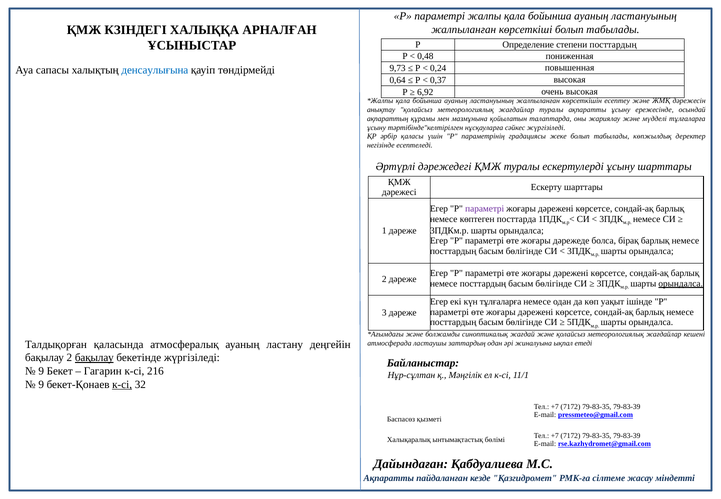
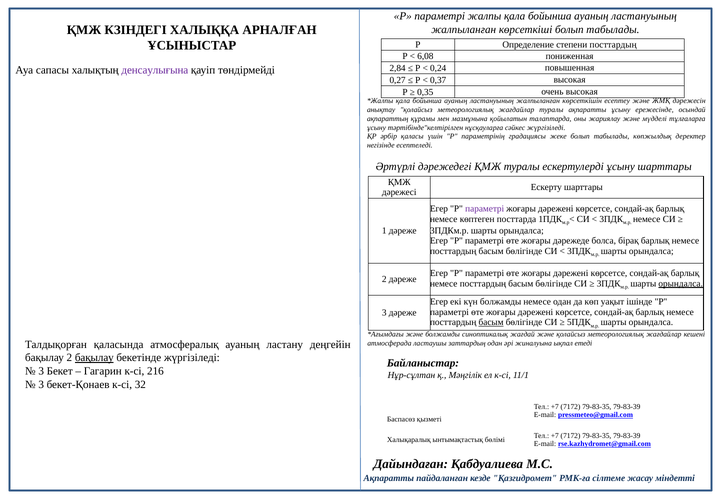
0,48: 0,48 -> 6,08 (425, 56)
9,73: 9,73 -> 2,84 (398, 68)
денсаулығына colour: blue -> purple (155, 70)
0,64: 0,64 -> 0,27 (398, 80)
6,92: 6,92 -> 0,35 (425, 92)
күн тұлғаларға: тұлғаларға -> болжамды (501, 302)
басым underline: none -> present (491, 322)
9: 9 -> 3 (41, 371)
9: 9 -> 3 (41, 384)
к-сі underline: present -> none (122, 384)
